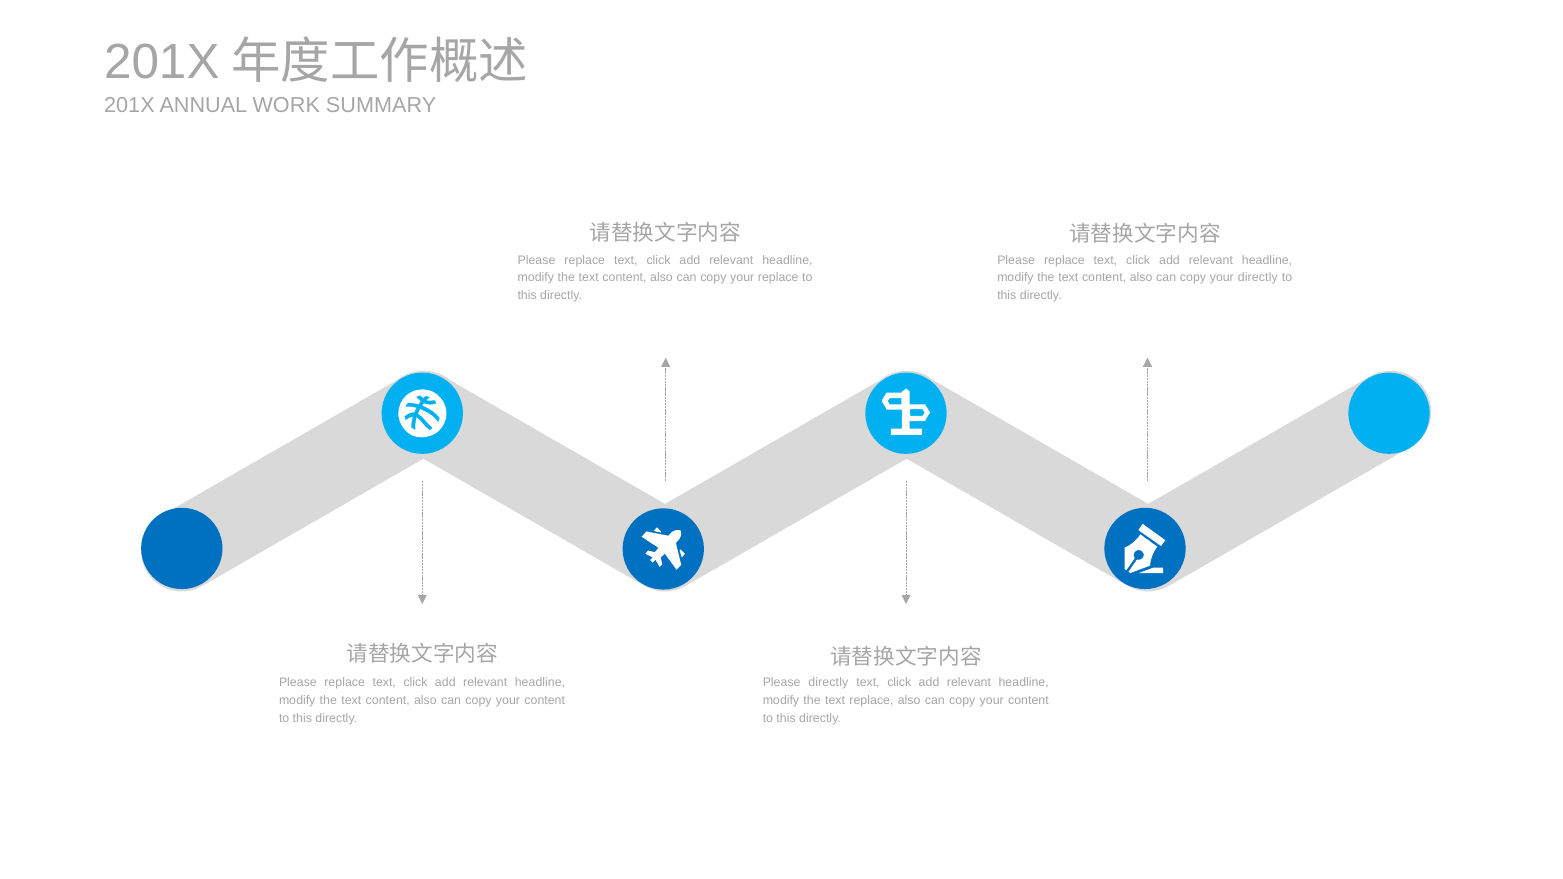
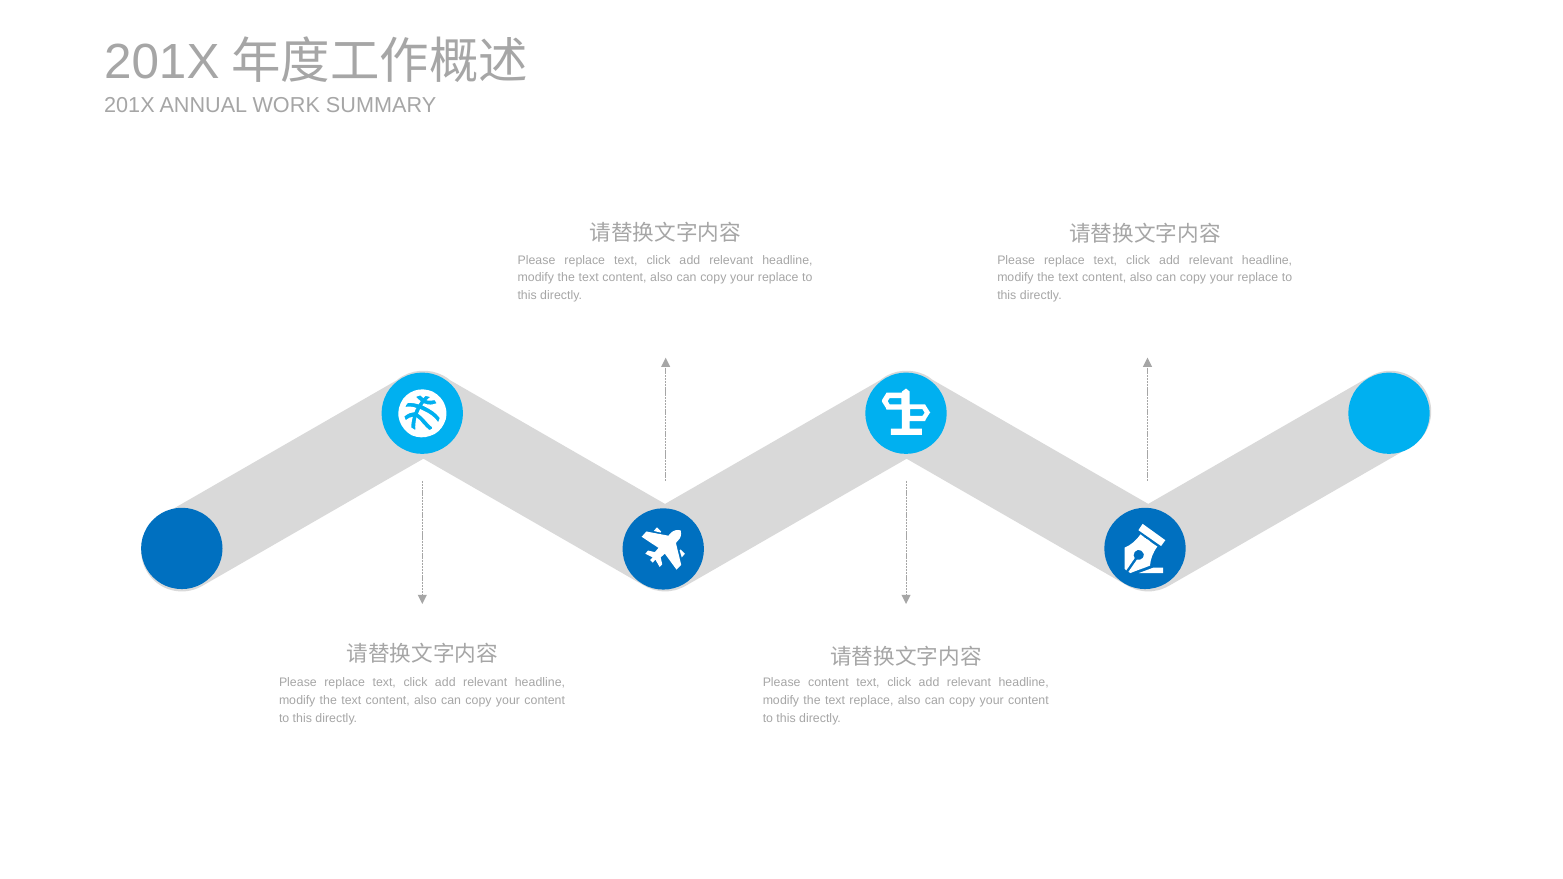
directly: directly -> replace (1258, 278)
Please directly: directly -> content (828, 683)
